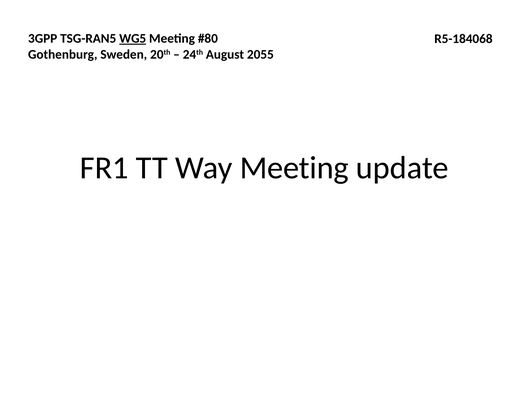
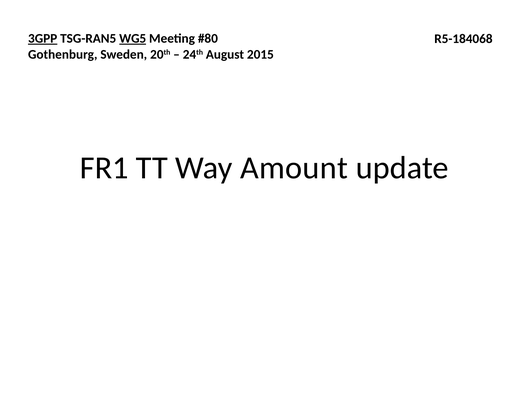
3GPP underline: none -> present (43, 39)
2055: 2055 -> 2015 (260, 54)
Way Meeting: Meeting -> Amount (294, 168)
